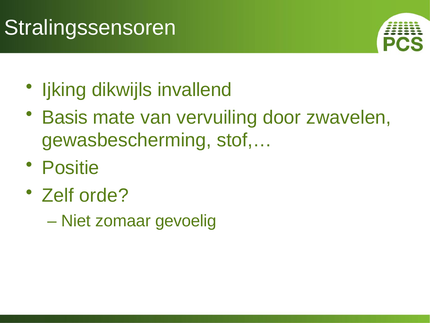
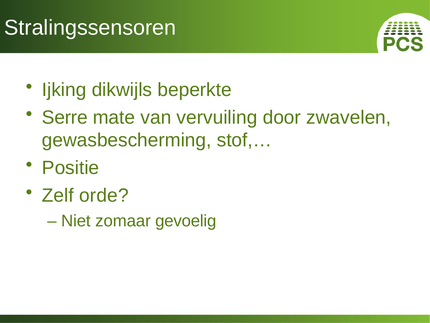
invallend: invallend -> beperkte (195, 90)
Basis: Basis -> Serre (65, 117)
